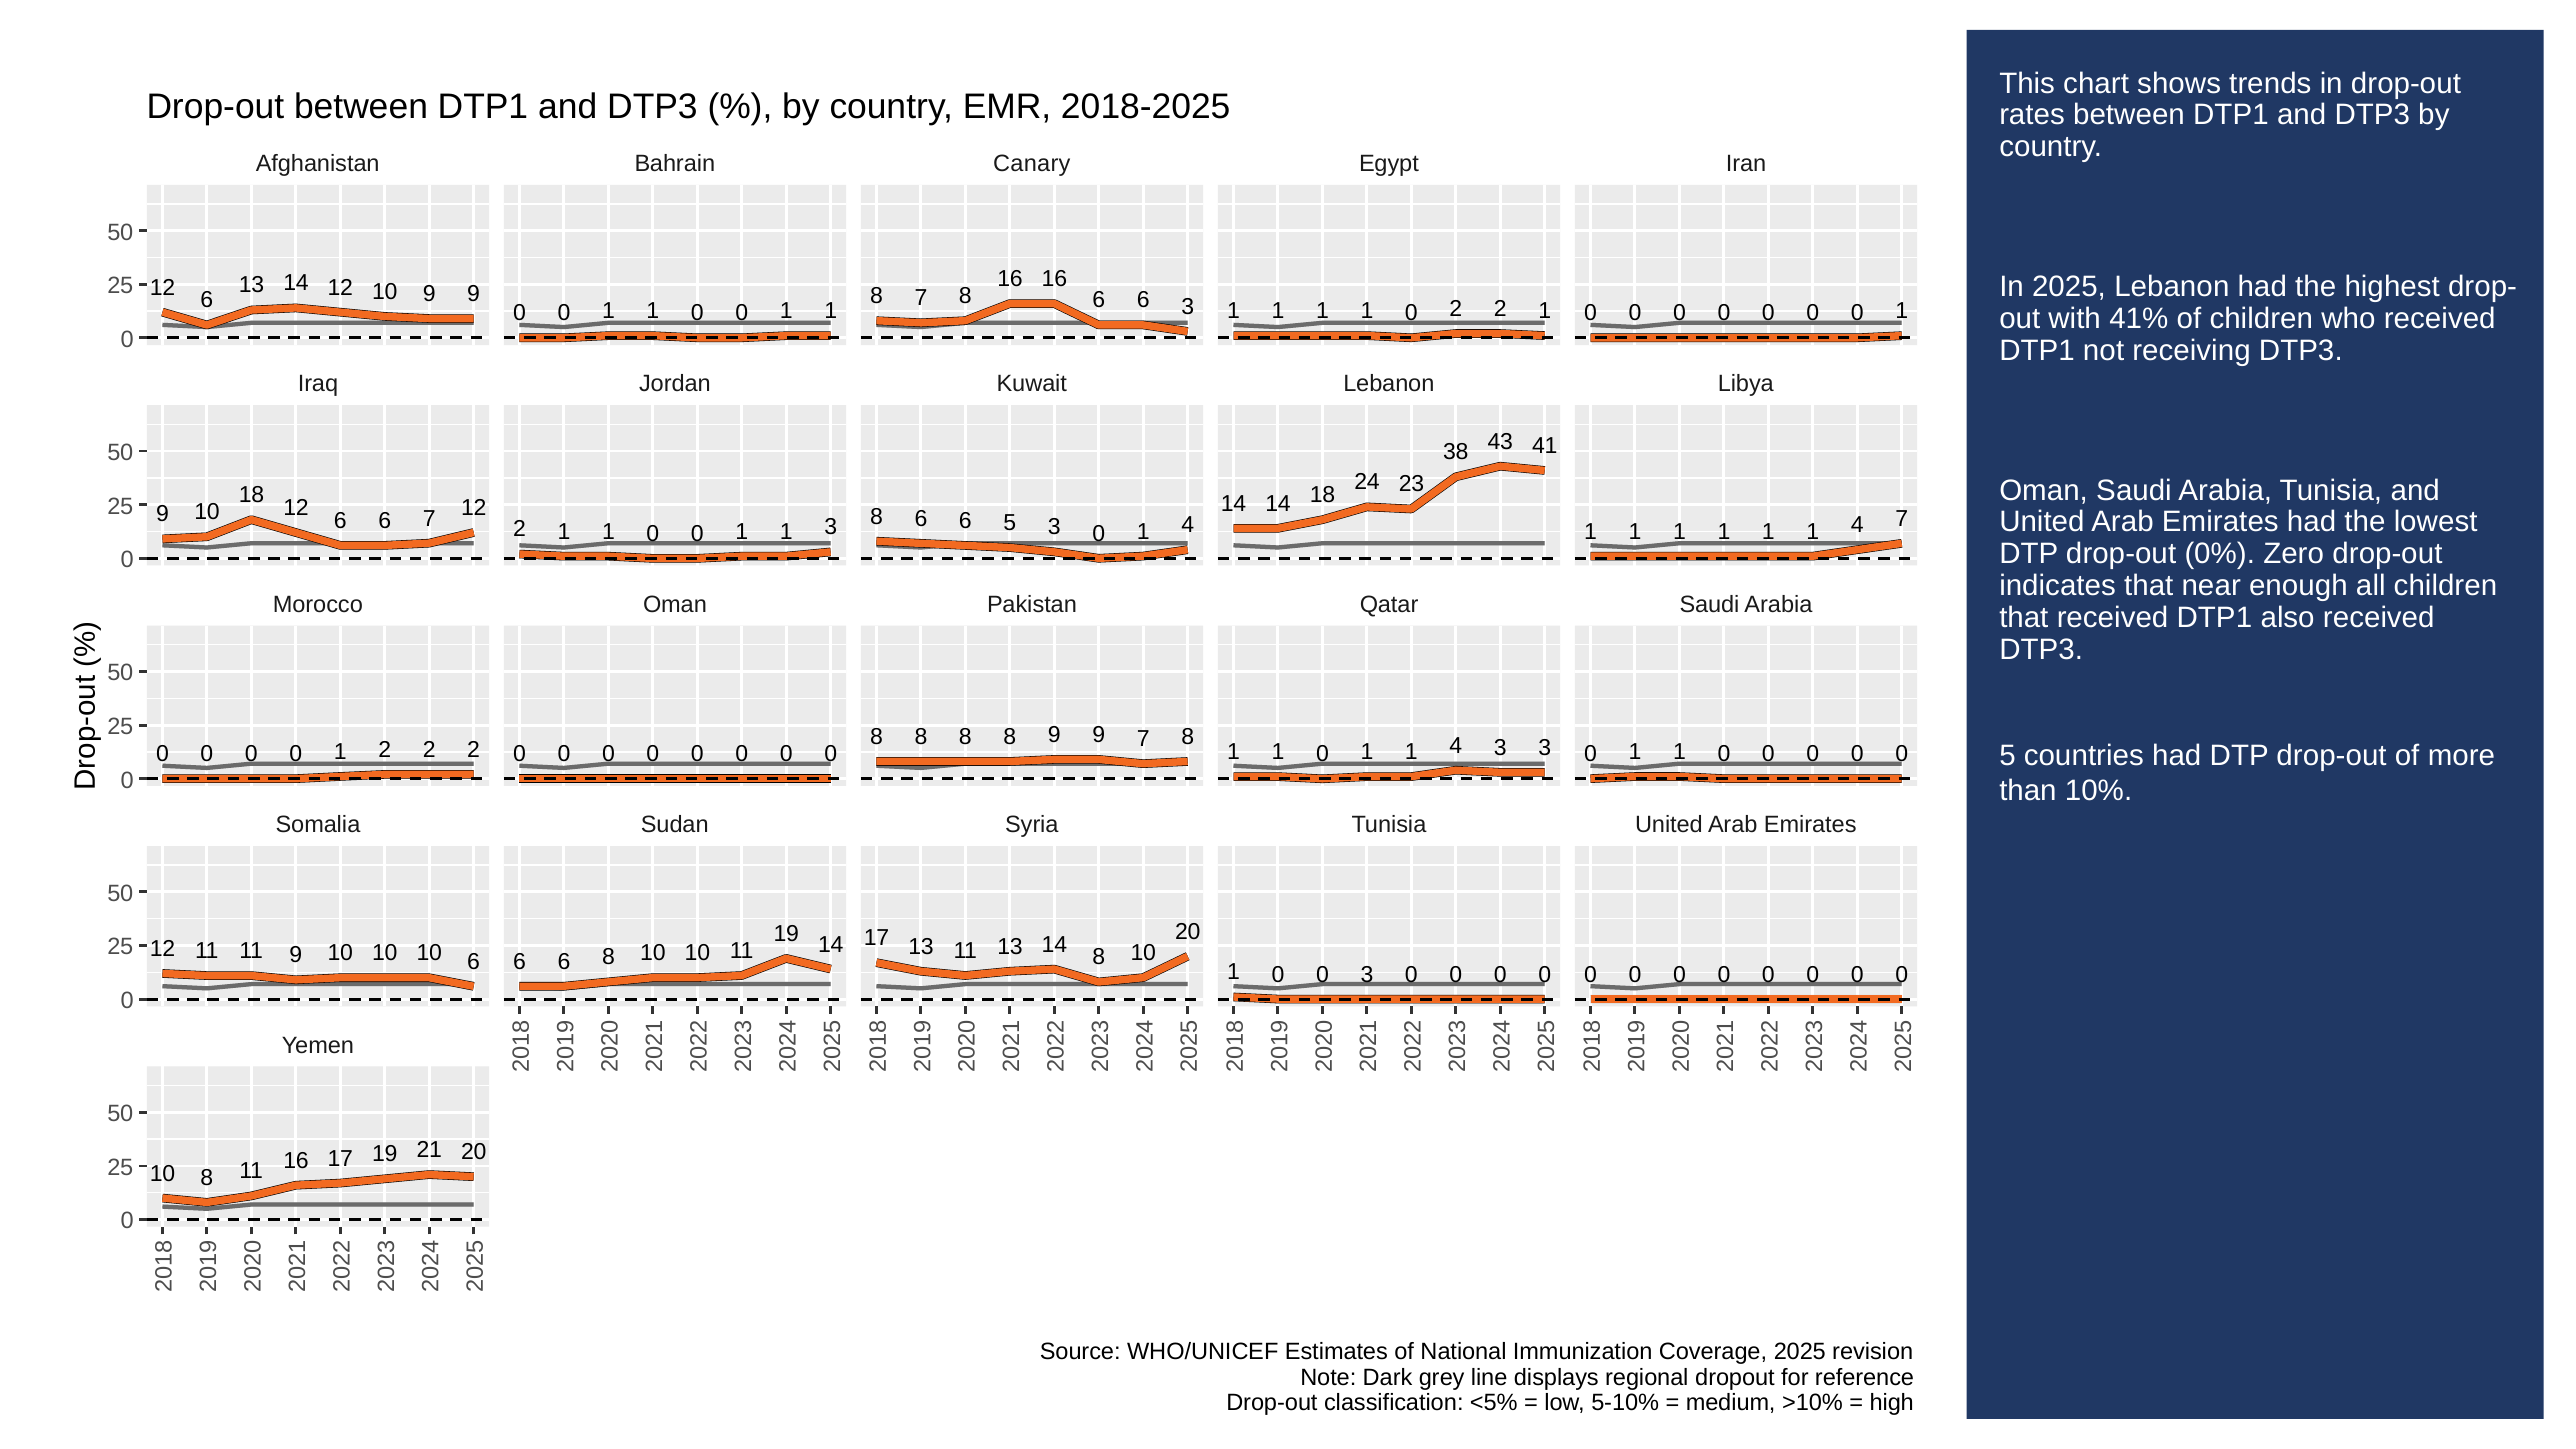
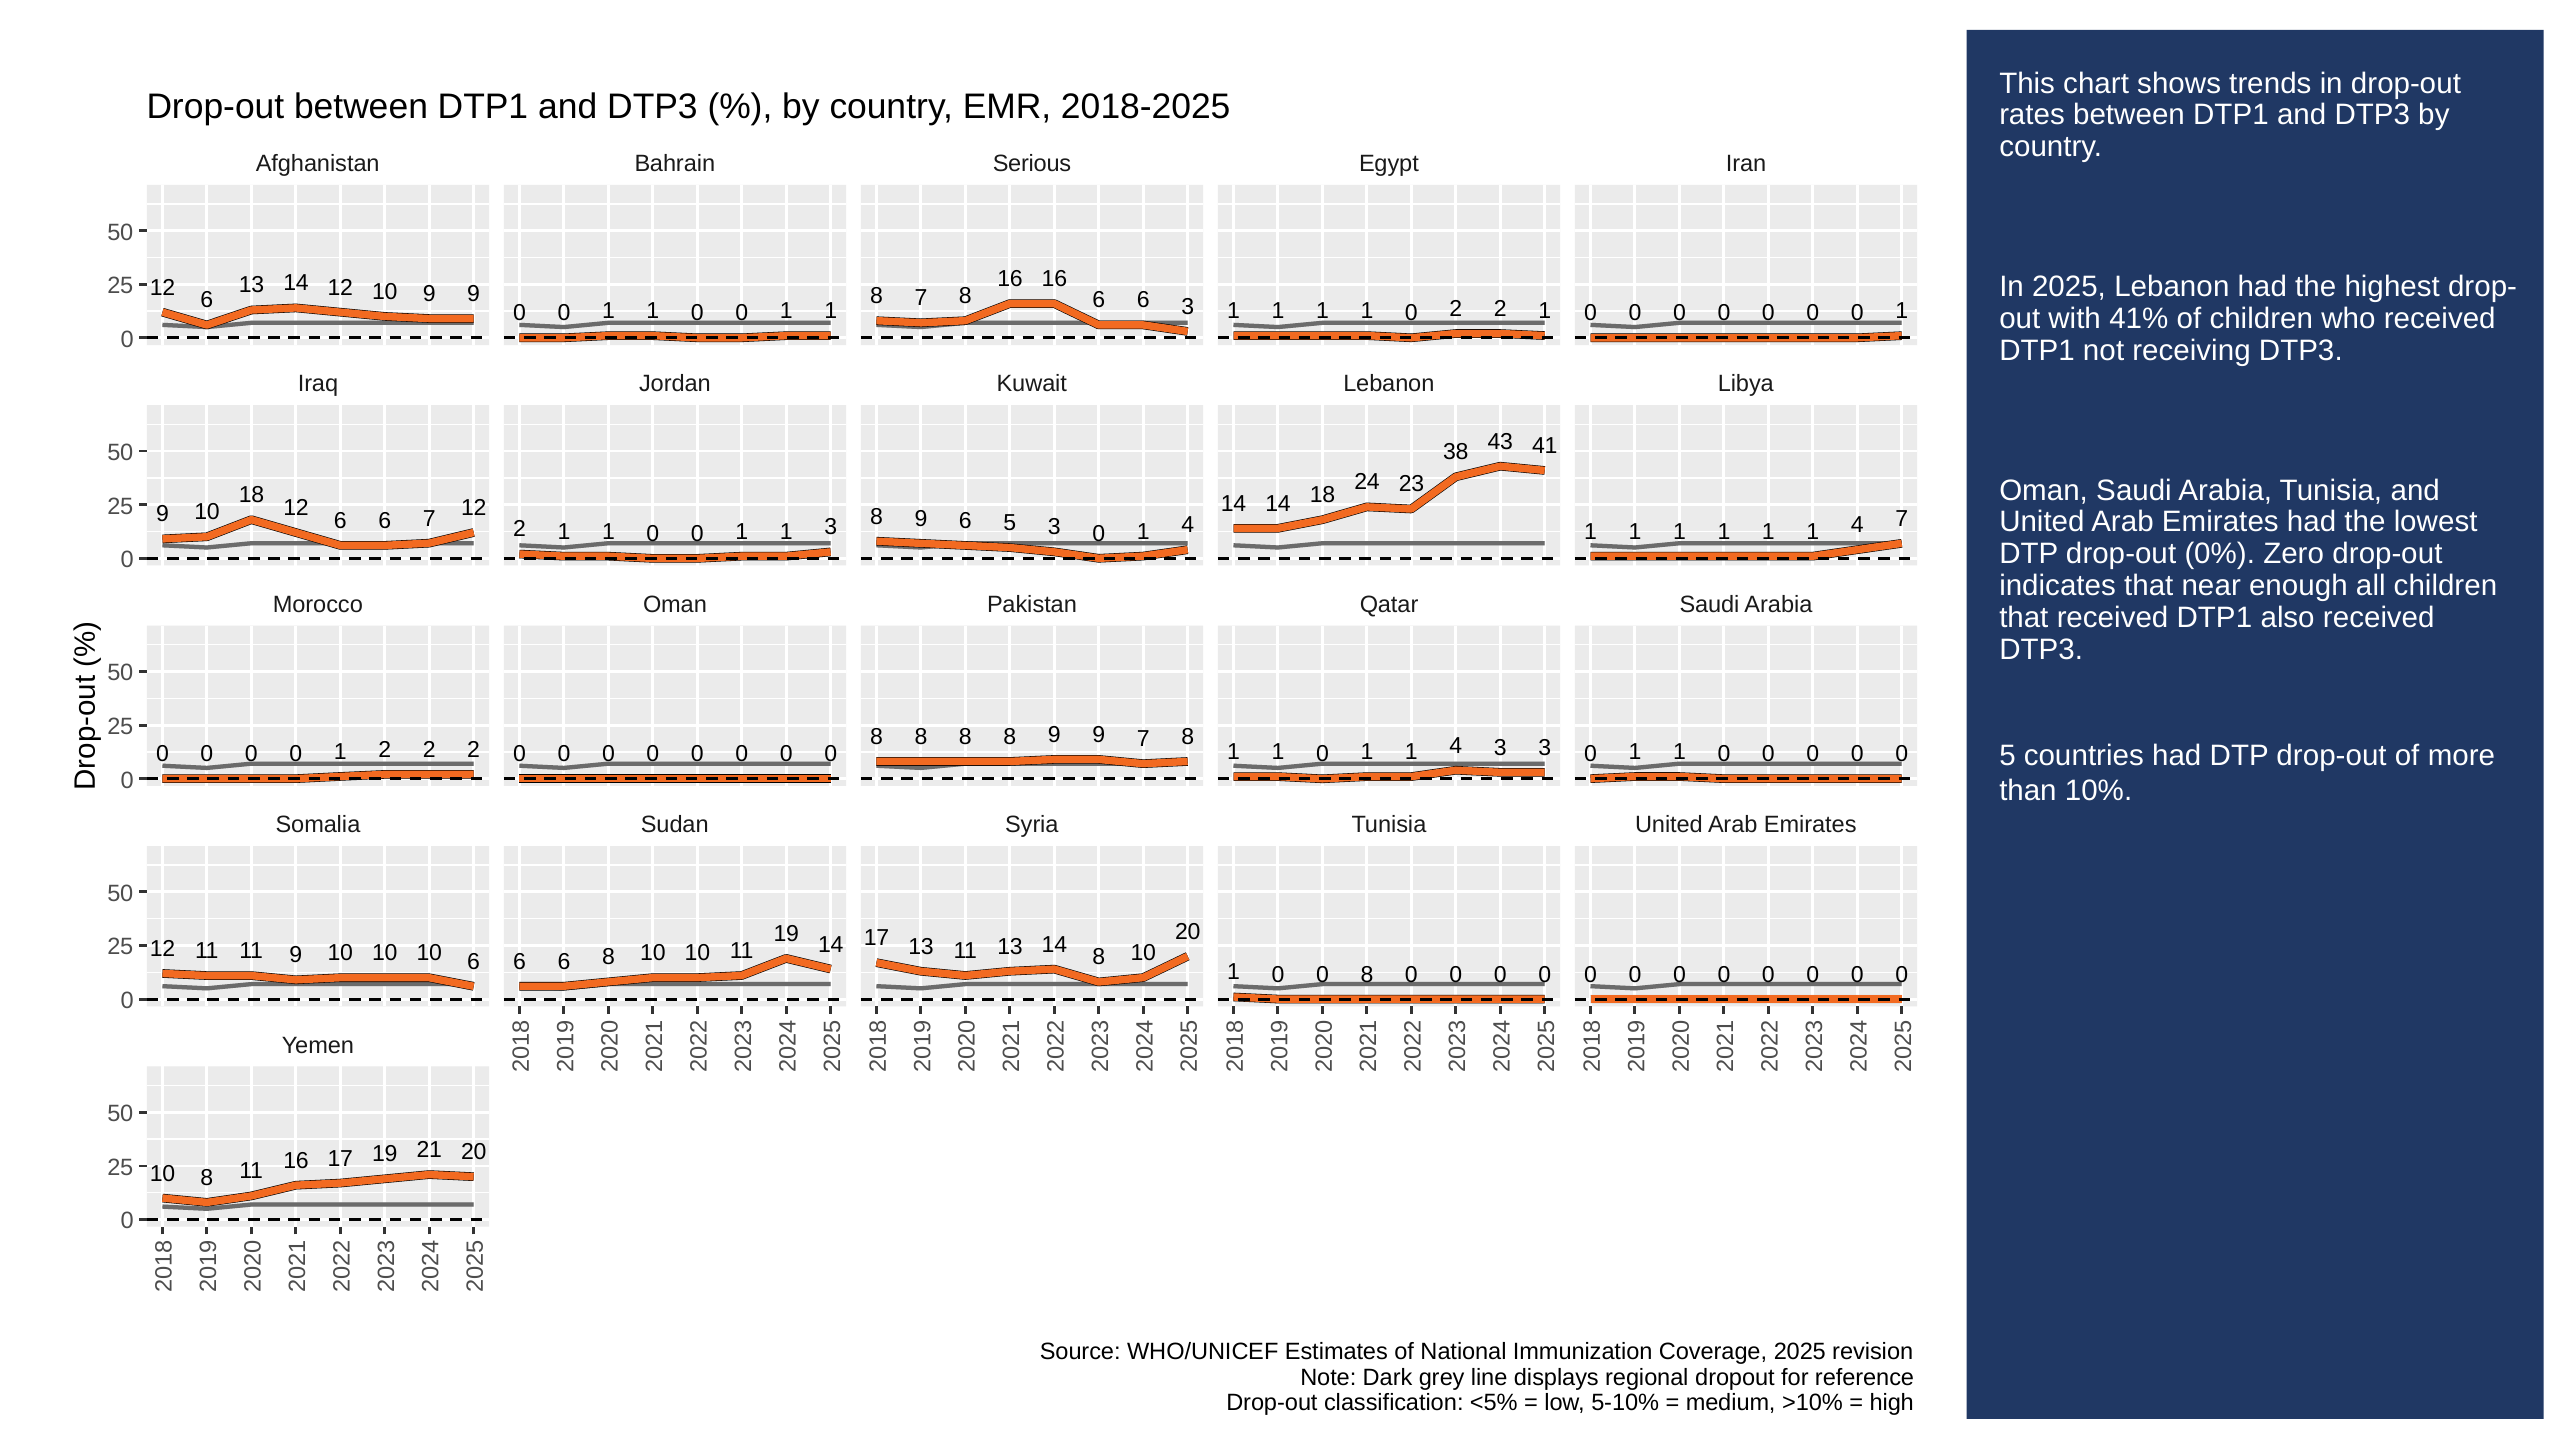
Canary: Canary -> Serious (1032, 164)
6: 6 -> 9 (921, 519)
0 3: 3 -> 8 (1367, 975)
